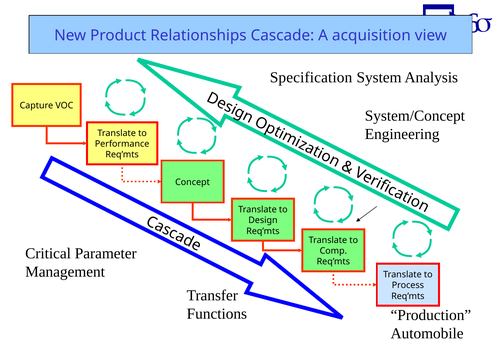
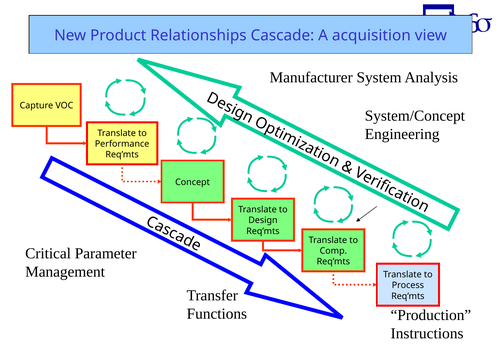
Specification: Specification -> Manufacturer (311, 77)
Automobile: Automobile -> Instructions (427, 334)
